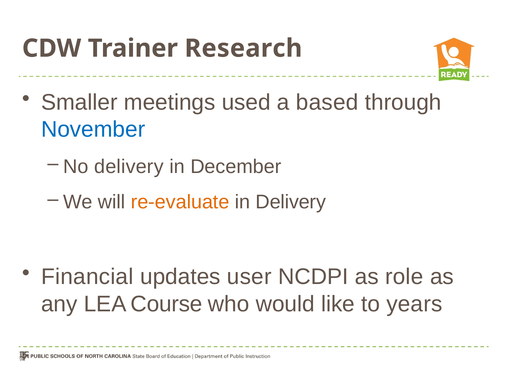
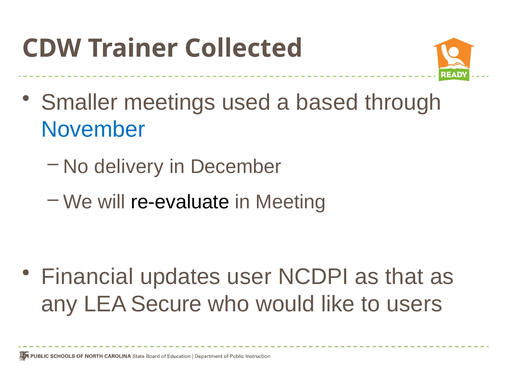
Research: Research -> Collected (244, 48)
re-evaluate colour: orange -> black (180, 202)
in Delivery: Delivery -> Meeting (291, 202)
role: role -> that (404, 277)
Course: Course -> Secure (166, 304)
years: years -> users (414, 304)
